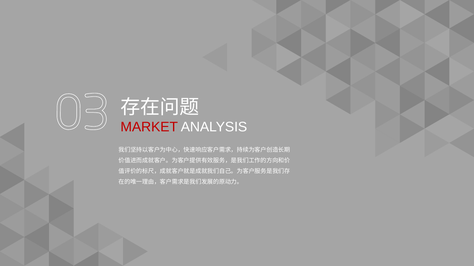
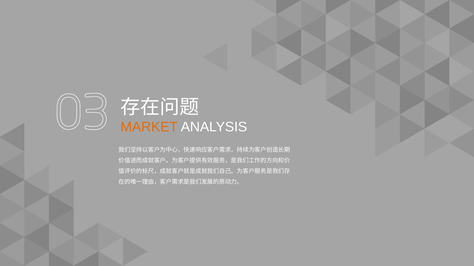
MARKET colour: red -> orange (149, 127)
